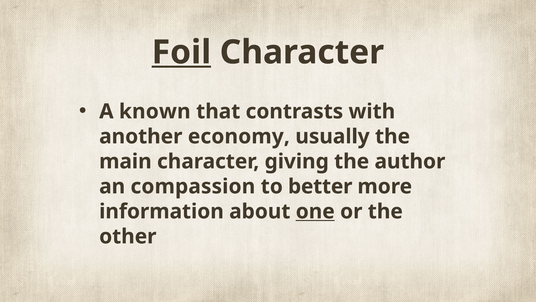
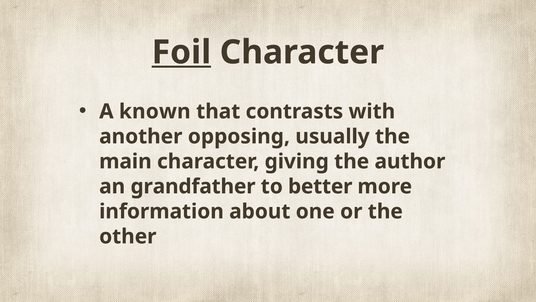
economy: economy -> opposing (239, 136)
compassion: compassion -> grandfather (193, 186)
one underline: present -> none (315, 211)
